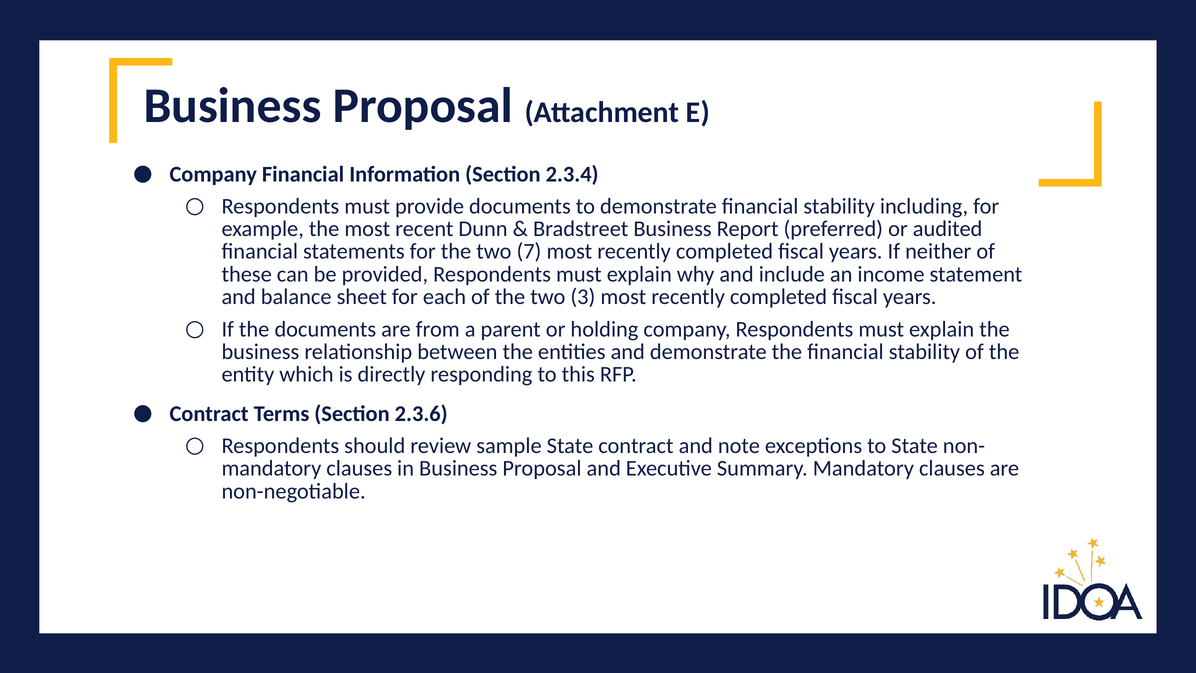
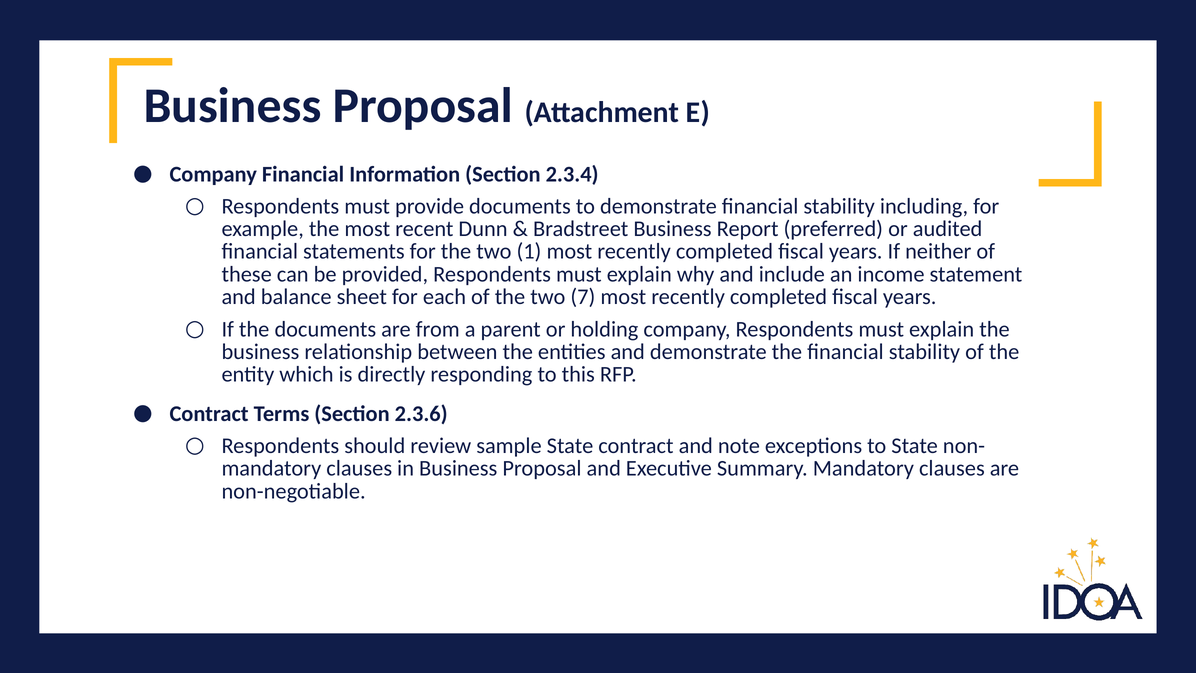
7: 7 -> 1 (529, 251)
3: 3 -> 7 (583, 297)
